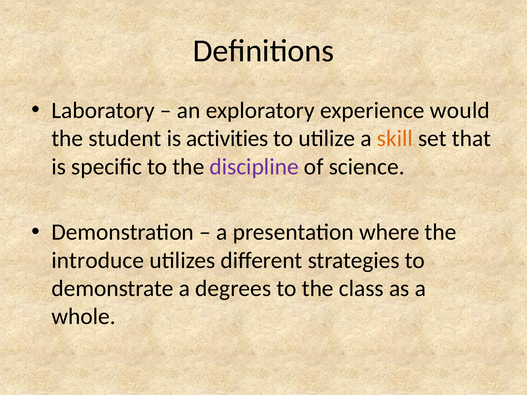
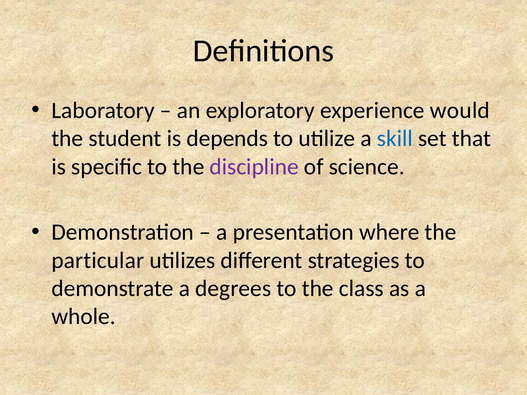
activities: activities -> depends (227, 139)
skill colour: orange -> blue (395, 139)
introduce: introduce -> particular (98, 261)
